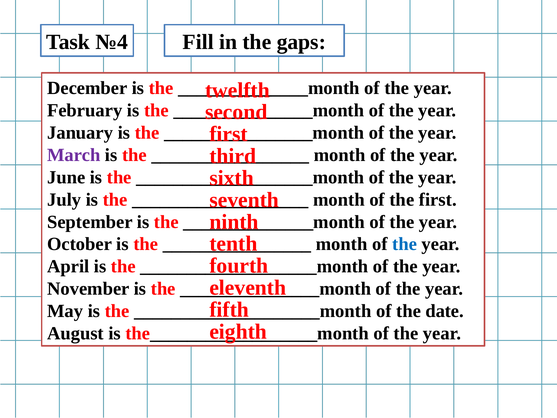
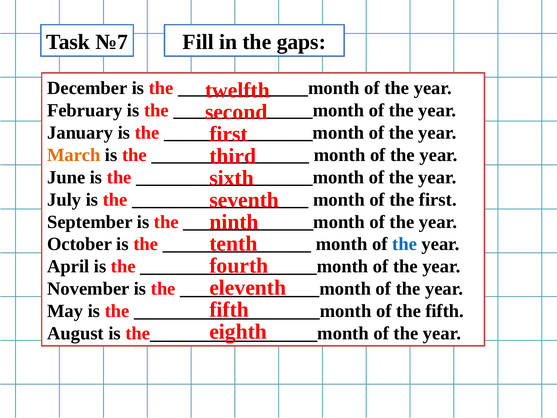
№4: №4 -> №7 (112, 42)
March colour: purple -> orange (74, 155)
the date: date -> fifth (445, 311)
